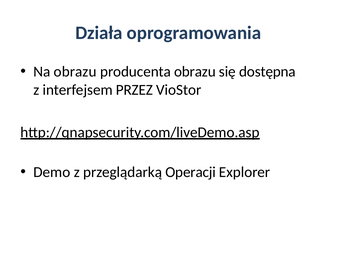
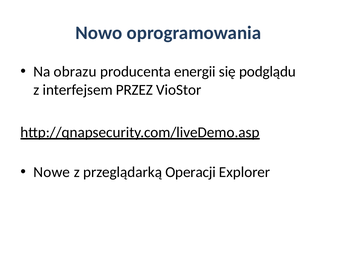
Działa: Działa -> Nowo (99, 33)
producenta obrazu: obrazu -> energii (195, 72)
dostępna: dostępna -> podglądu (267, 72)
Demo: Demo -> Nowe (52, 172)
